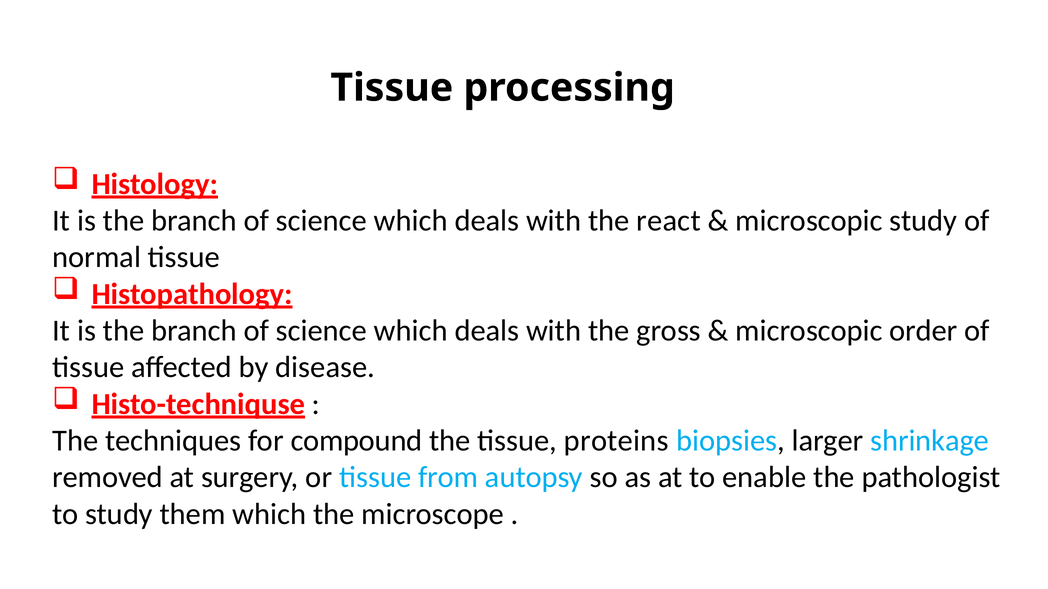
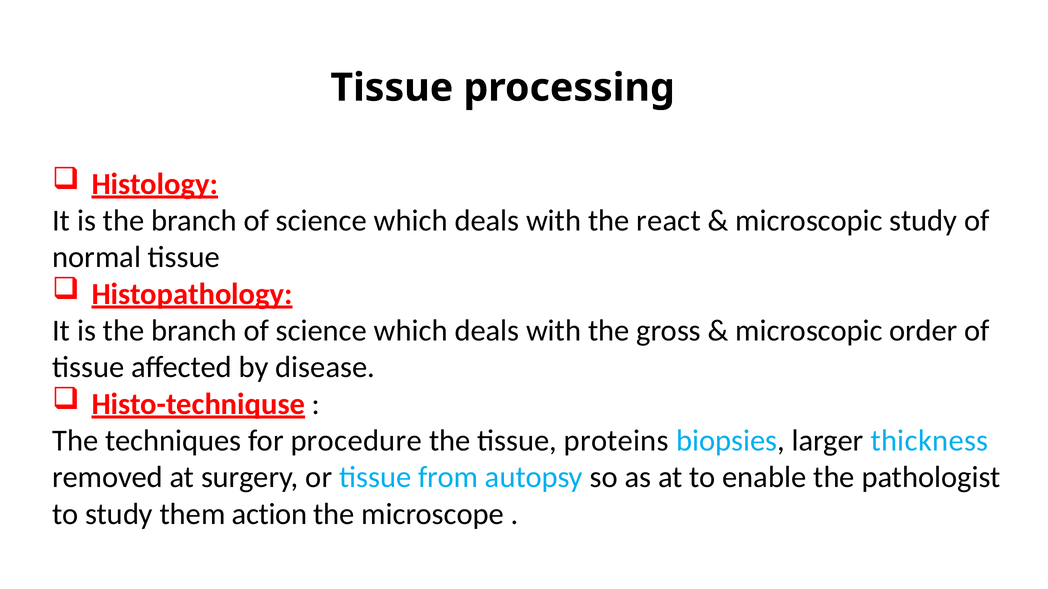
compound: compound -> procedure (356, 441)
shrinkage: shrinkage -> thickness (929, 441)
them which: which -> action (270, 514)
